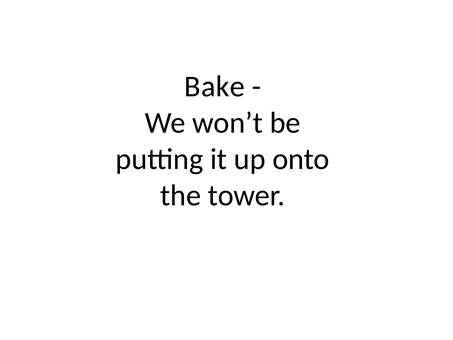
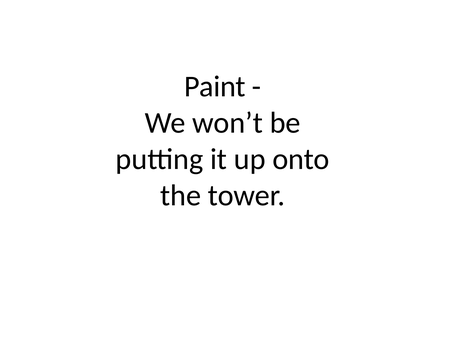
Bake: Bake -> Paint (215, 87)
